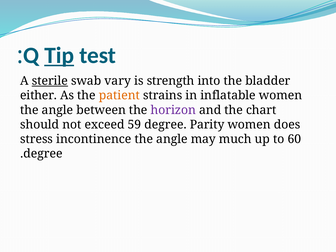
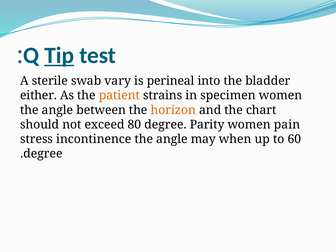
sterile underline: present -> none (50, 81)
strength: strength -> perineal (171, 81)
inflatable: inflatable -> specimen (228, 95)
horizon colour: purple -> orange (173, 110)
59: 59 -> 80 (134, 125)
does: does -> pain (287, 125)
much: much -> when (235, 139)
